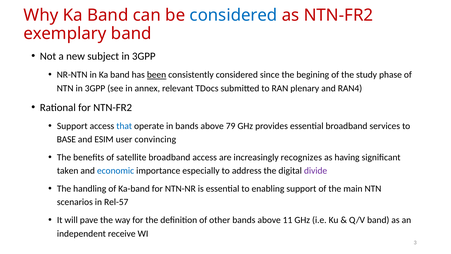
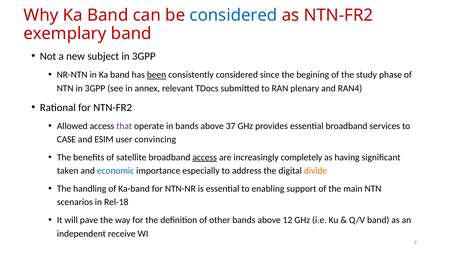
Support: Support -> Allowed (72, 126)
that colour: blue -> purple (124, 126)
79: 79 -> 37 (231, 126)
BASE: BASE -> CASE (66, 139)
access underline: none -> present (205, 157)
recognizes: recognizes -> completely (301, 157)
divide colour: purple -> orange (316, 171)
Rel-57: Rel-57 -> Rel-18 (116, 202)
11: 11 -> 12 (288, 220)
